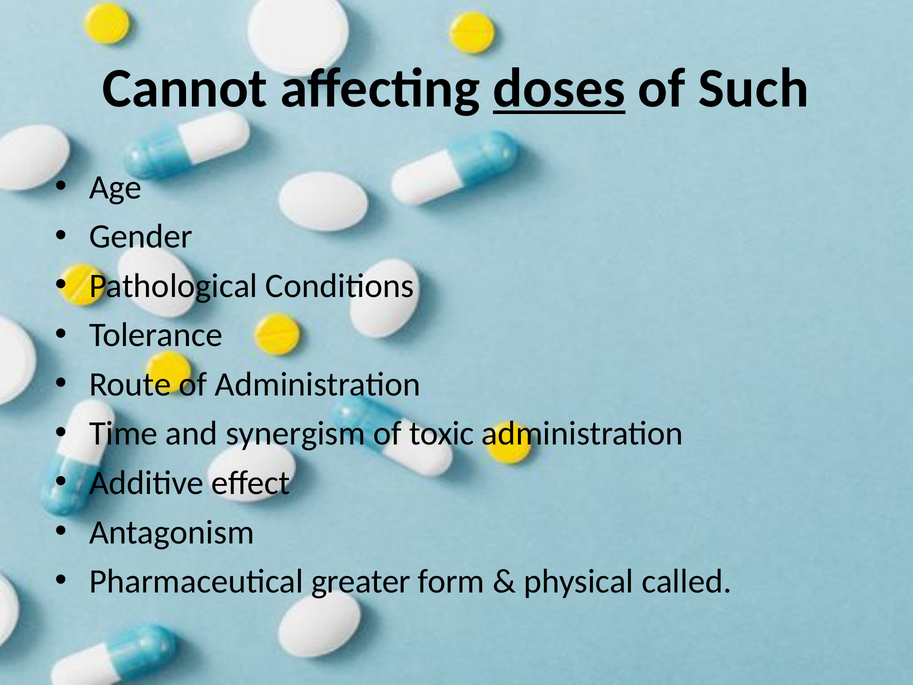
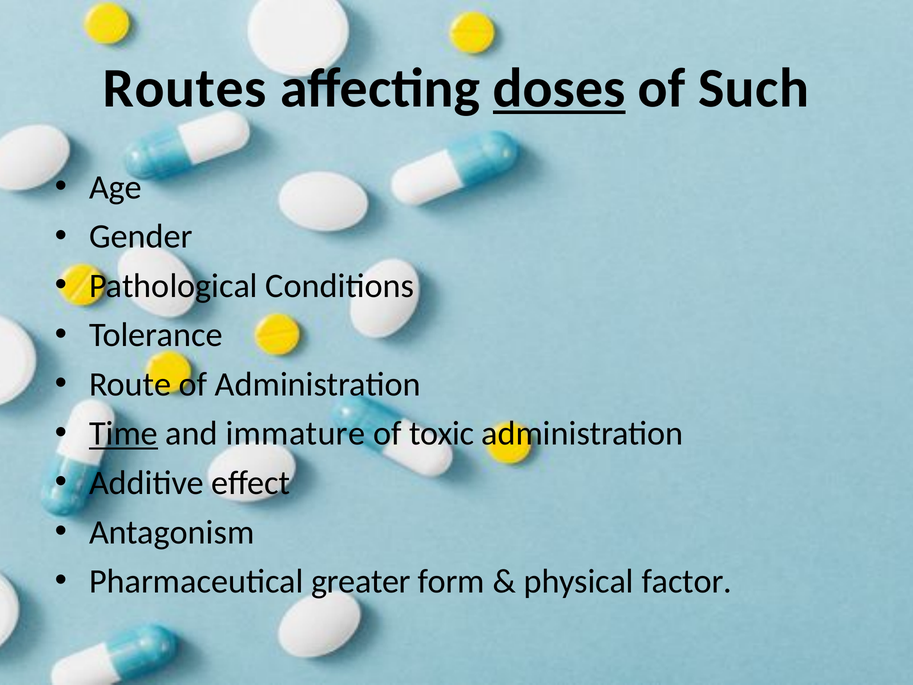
Cannot: Cannot -> Routes (185, 88)
Time underline: none -> present (123, 434)
synergism: synergism -> immature (295, 434)
called: called -> factor (687, 581)
